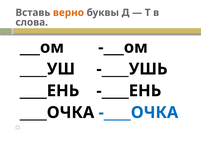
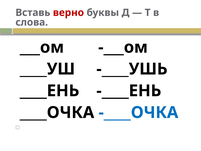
верно colour: orange -> red (68, 13)
